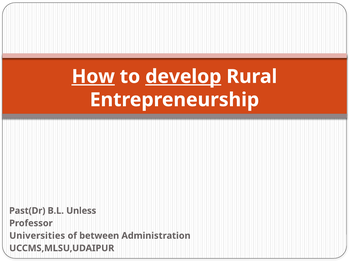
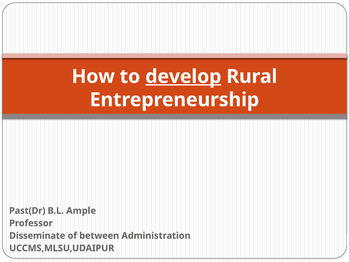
How underline: present -> none (93, 76)
Unless: Unless -> Ample (81, 211)
Universities: Universities -> Disseminate (37, 235)
